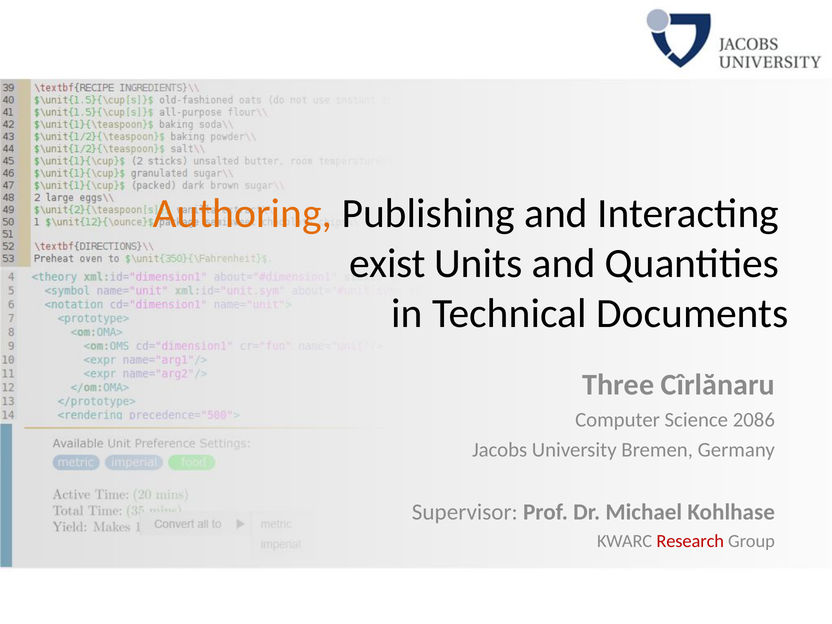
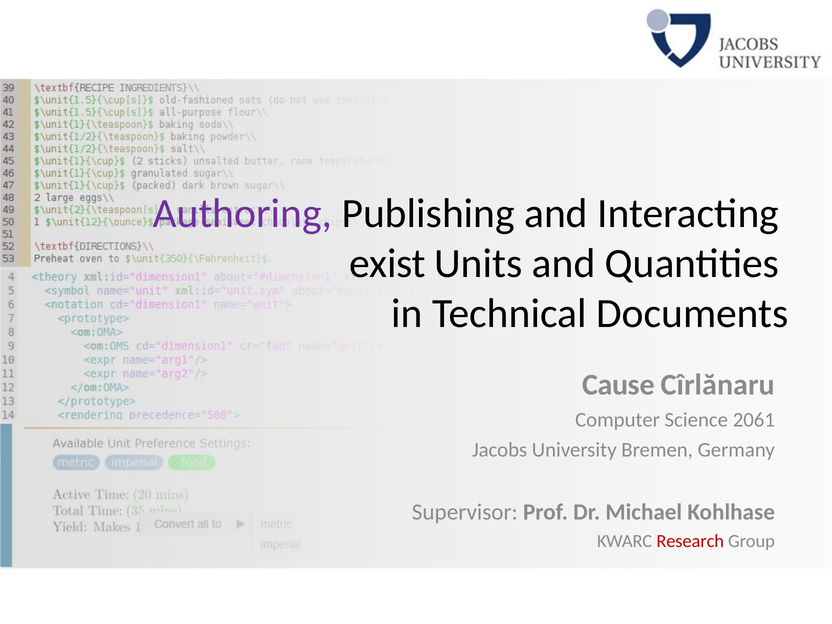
Authoring colour: orange -> purple (242, 214)
Three: Three -> Cause (618, 385)
2086: 2086 -> 2061 (754, 420)
